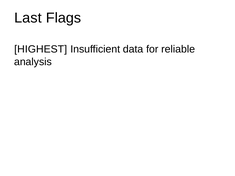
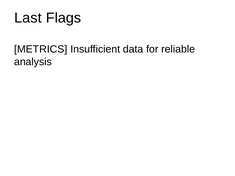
HIGHEST: HIGHEST -> METRICS (41, 49)
